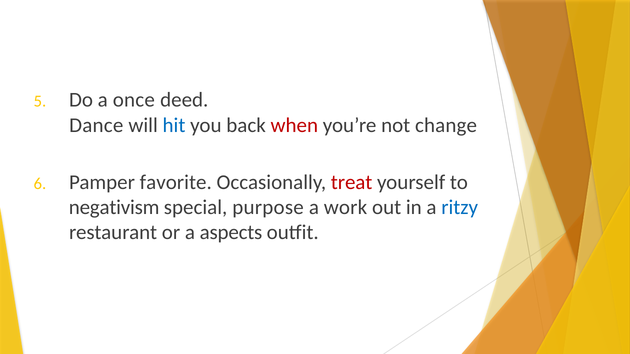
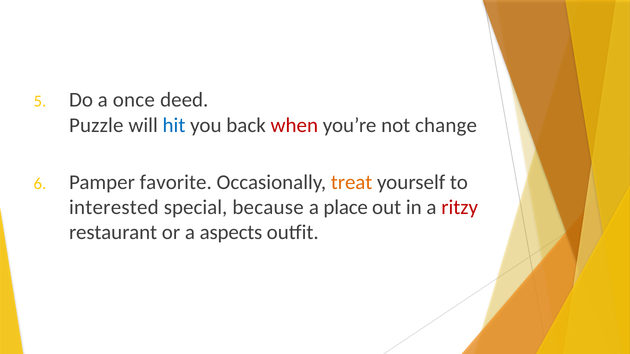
Dance: Dance -> Puzzle (96, 125)
treat colour: red -> orange (352, 182)
negativism: negativism -> interested (114, 208)
purpose: purpose -> because (268, 208)
work: work -> place (346, 208)
ritzy colour: blue -> red (460, 208)
